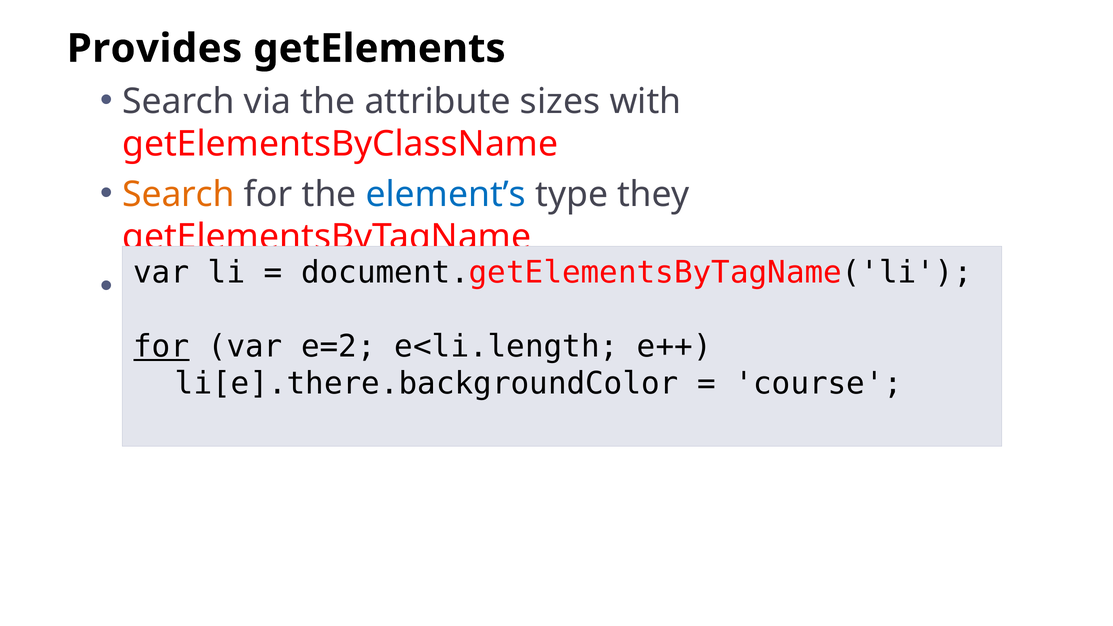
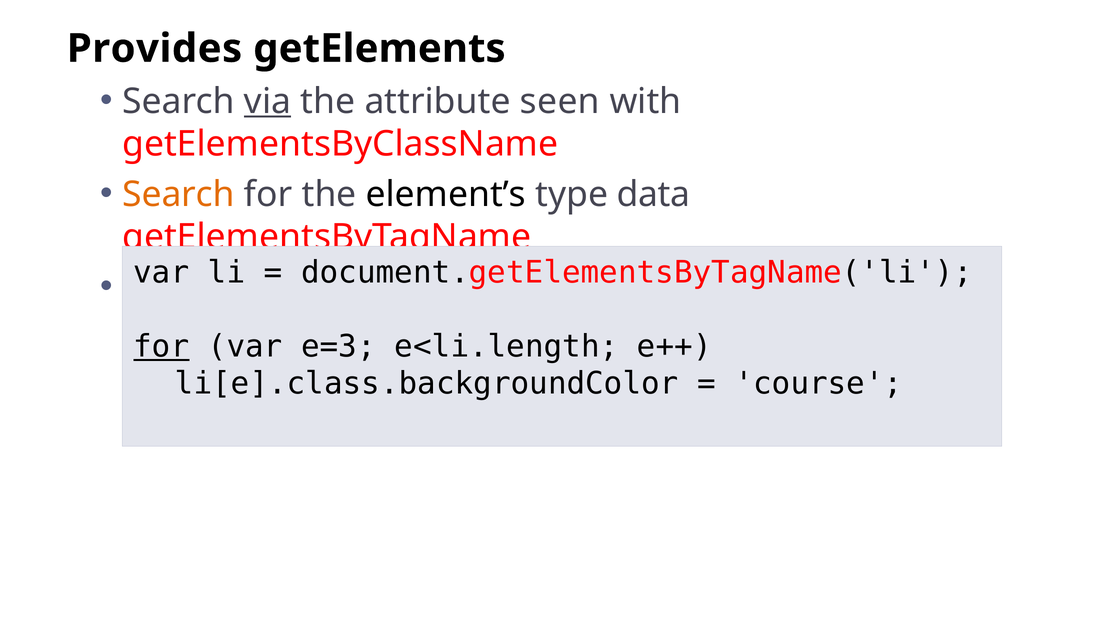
via underline: none -> present (268, 101)
sizes: sizes -> seen (560, 101)
element’s colour: blue -> black (446, 194)
they: they -> data (653, 194)
e=2: e=2 -> e=3 (338, 347)
li[e].there.backgroundColor: li[e].there.backgroundColor -> li[e].class.backgroundColor (427, 384)
